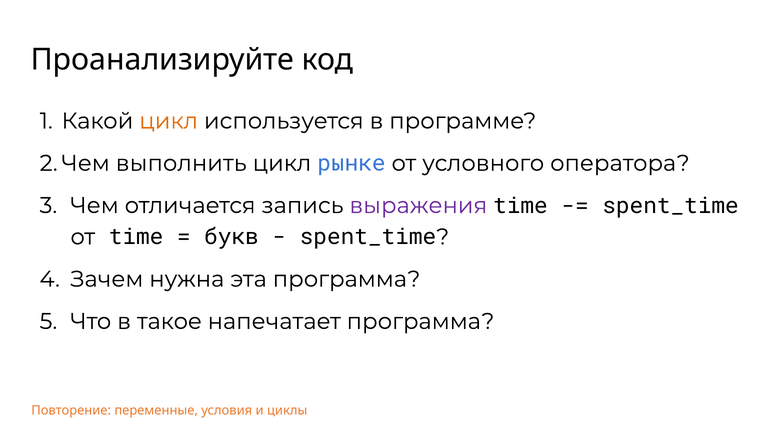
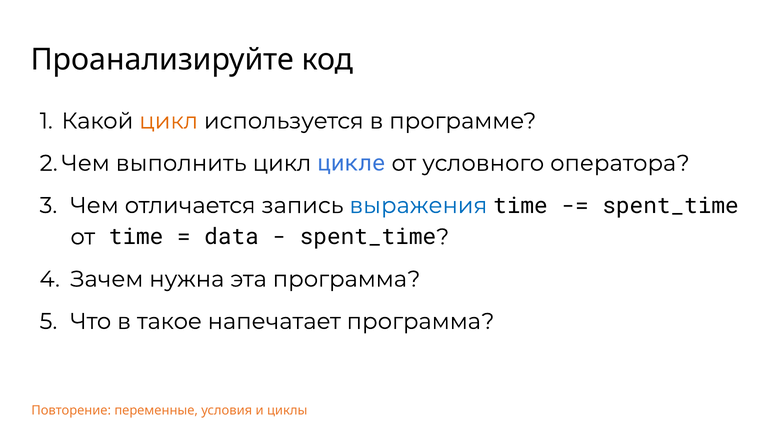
рынке: рынке -> цикле (351, 163)
выражения colour: purple -> blue (418, 205)
букв: букв -> data (232, 237)
